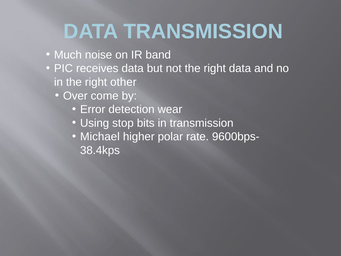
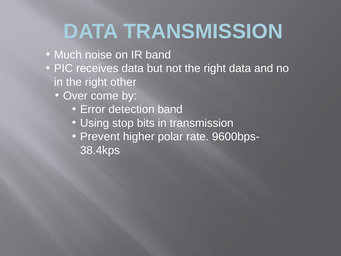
detection wear: wear -> band (170, 109)
Michael: Michael -> Prevent (100, 137)
